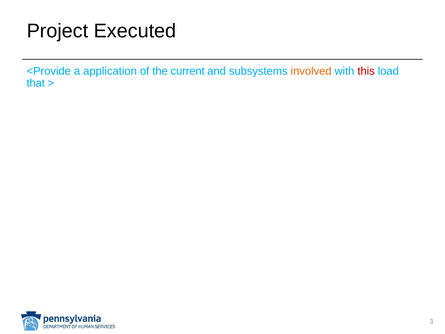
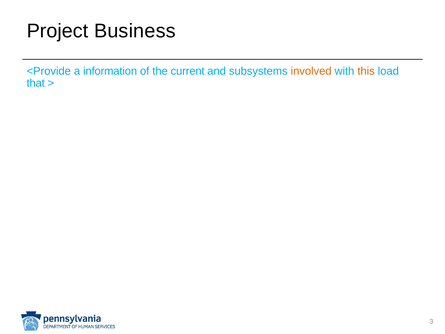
Executed: Executed -> Business (135, 31)
application: application -> information (110, 71)
this colour: red -> orange (366, 71)
